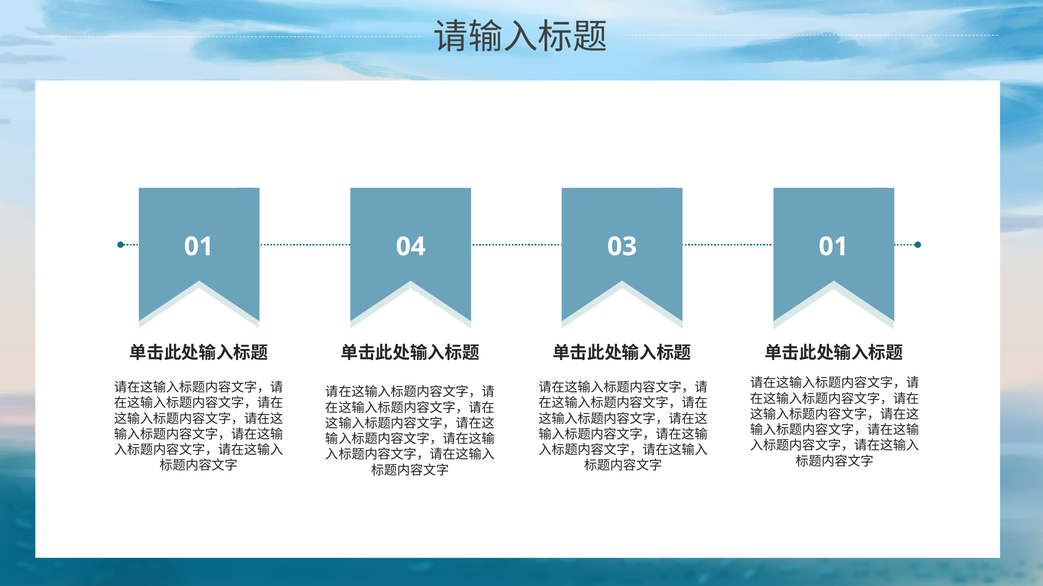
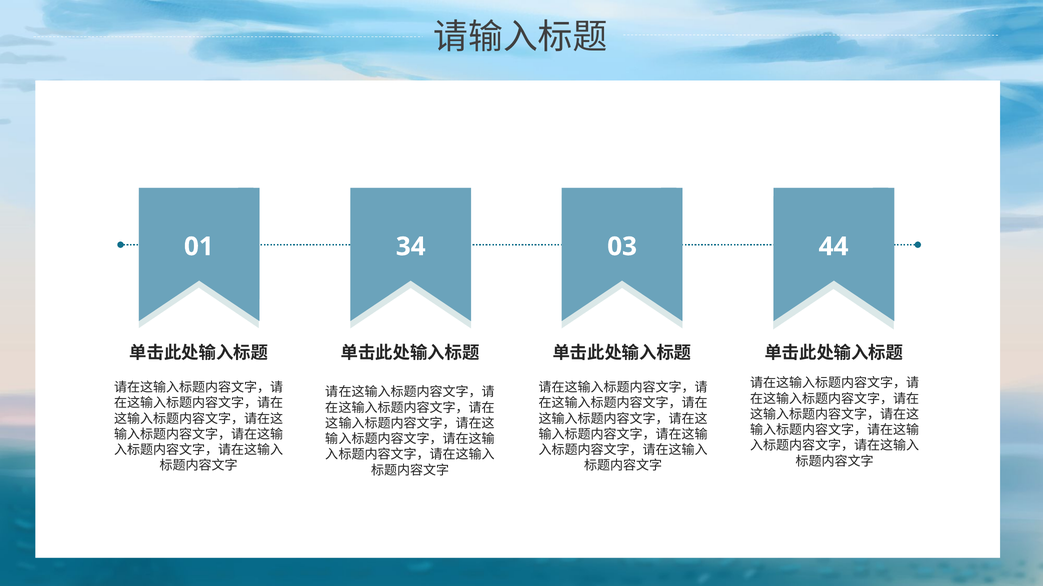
04: 04 -> 34 (411, 247)
03 01: 01 -> 44 (834, 247)
